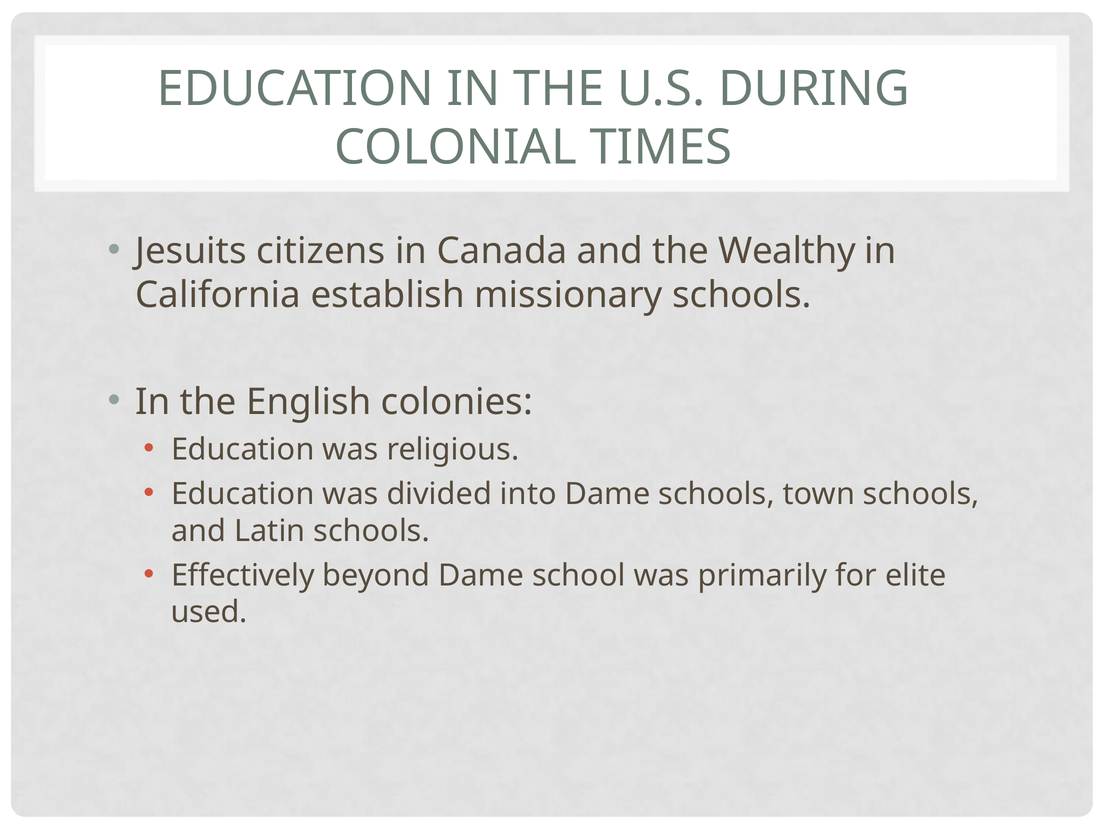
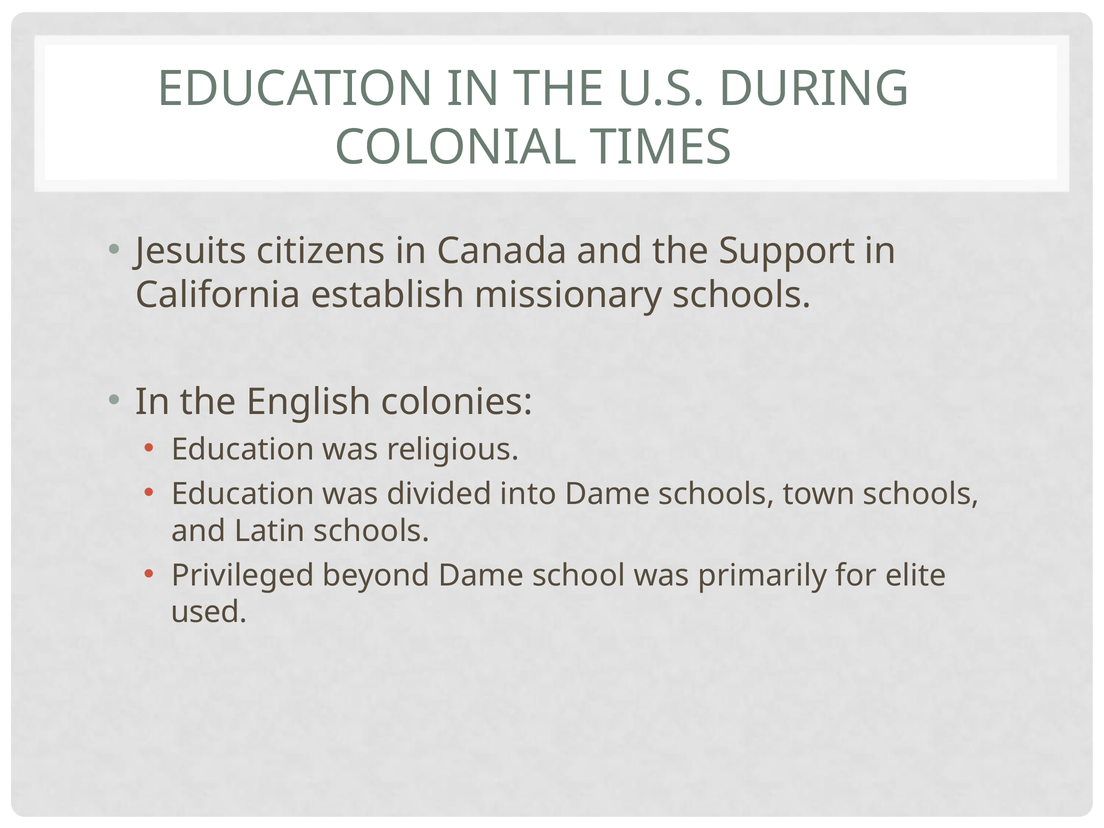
Wealthy: Wealthy -> Support (787, 251)
Effectively: Effectively -> Privileged (243, 575)
